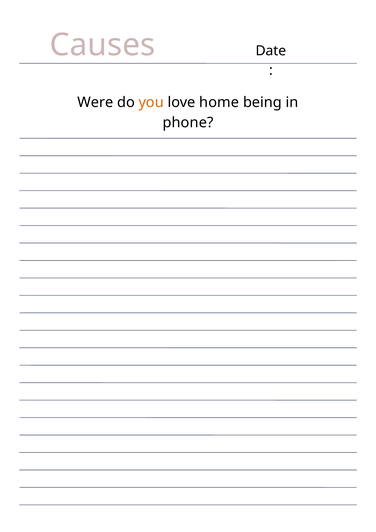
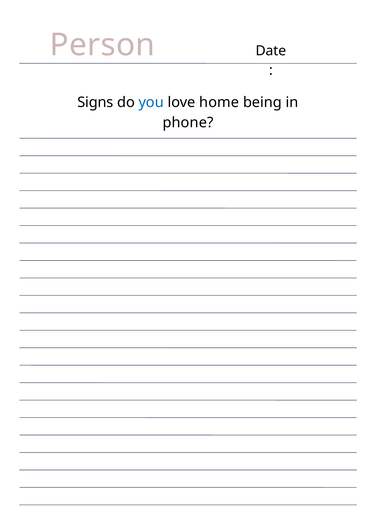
Causes: Causes -> Person (102, 45)
Were: Were -> Signs (95, 102)
you colour: orange -> blue (151, 102)
